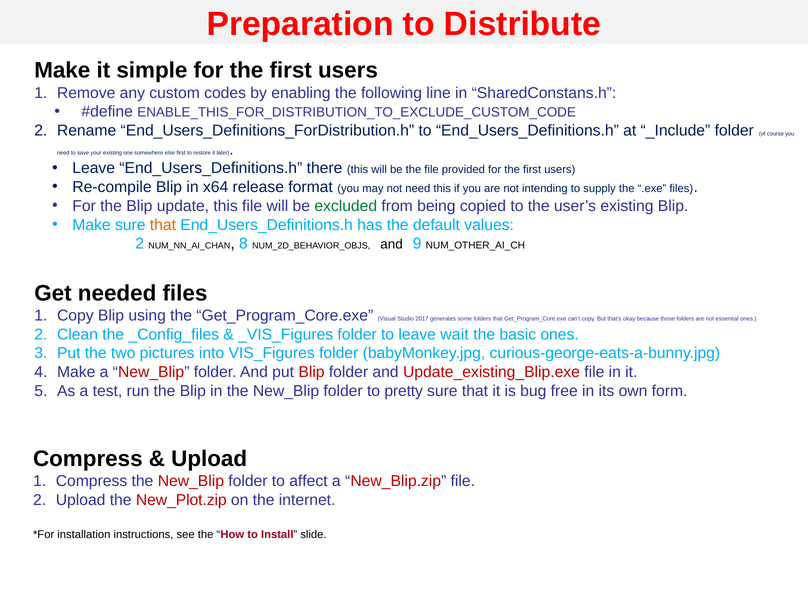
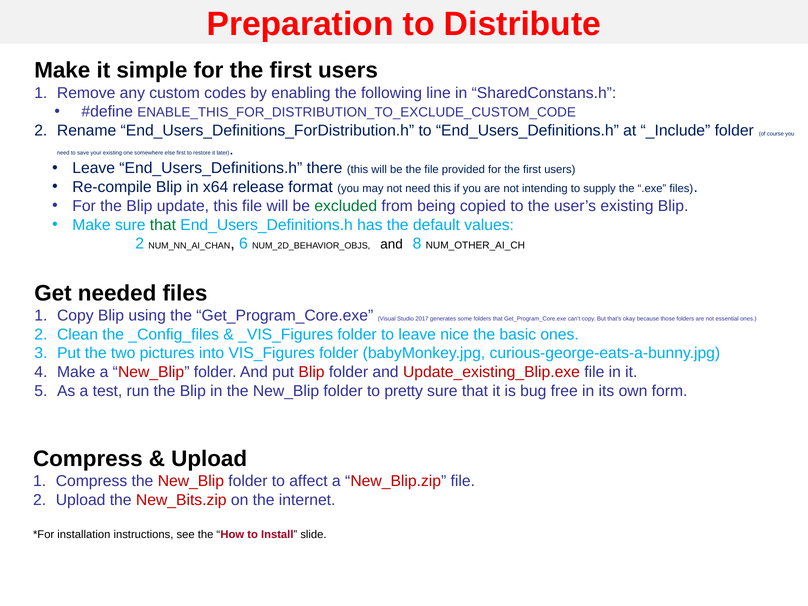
that colour: orange -> green (163, 225)
8: 8 -> 6 (243, 244)
9: 9 -> 8 (417, 244)
wait: wait -> nice (455, 334)
New_Plot.zip: New_Plot.zip -> New_Bits.zip (181, 500)
